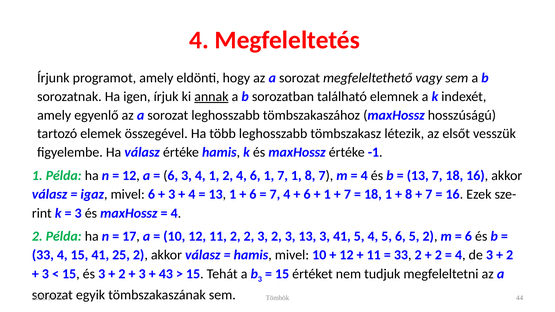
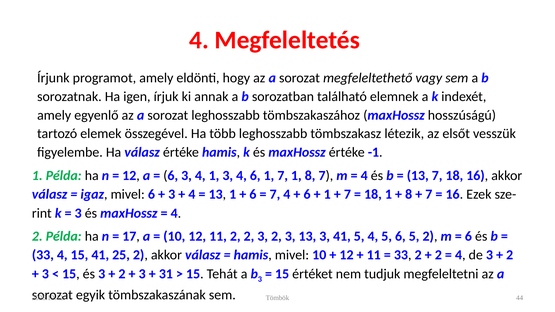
annak underline: present -> none (211, 97)
1 2: 2 -> 3 (228, 176)
43: 43 -> 31 (166, 274)
